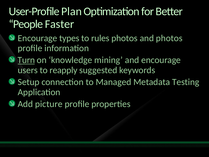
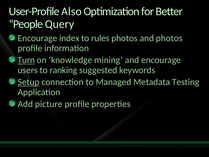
Plan: Plan -> Also (71, 11)
Faster: Faster -> Query (59, 24)
types: types -> index (69, 38)
reapply: reapply -> ranking (63, 70)
Setup underline: none -> present (29, 82)
